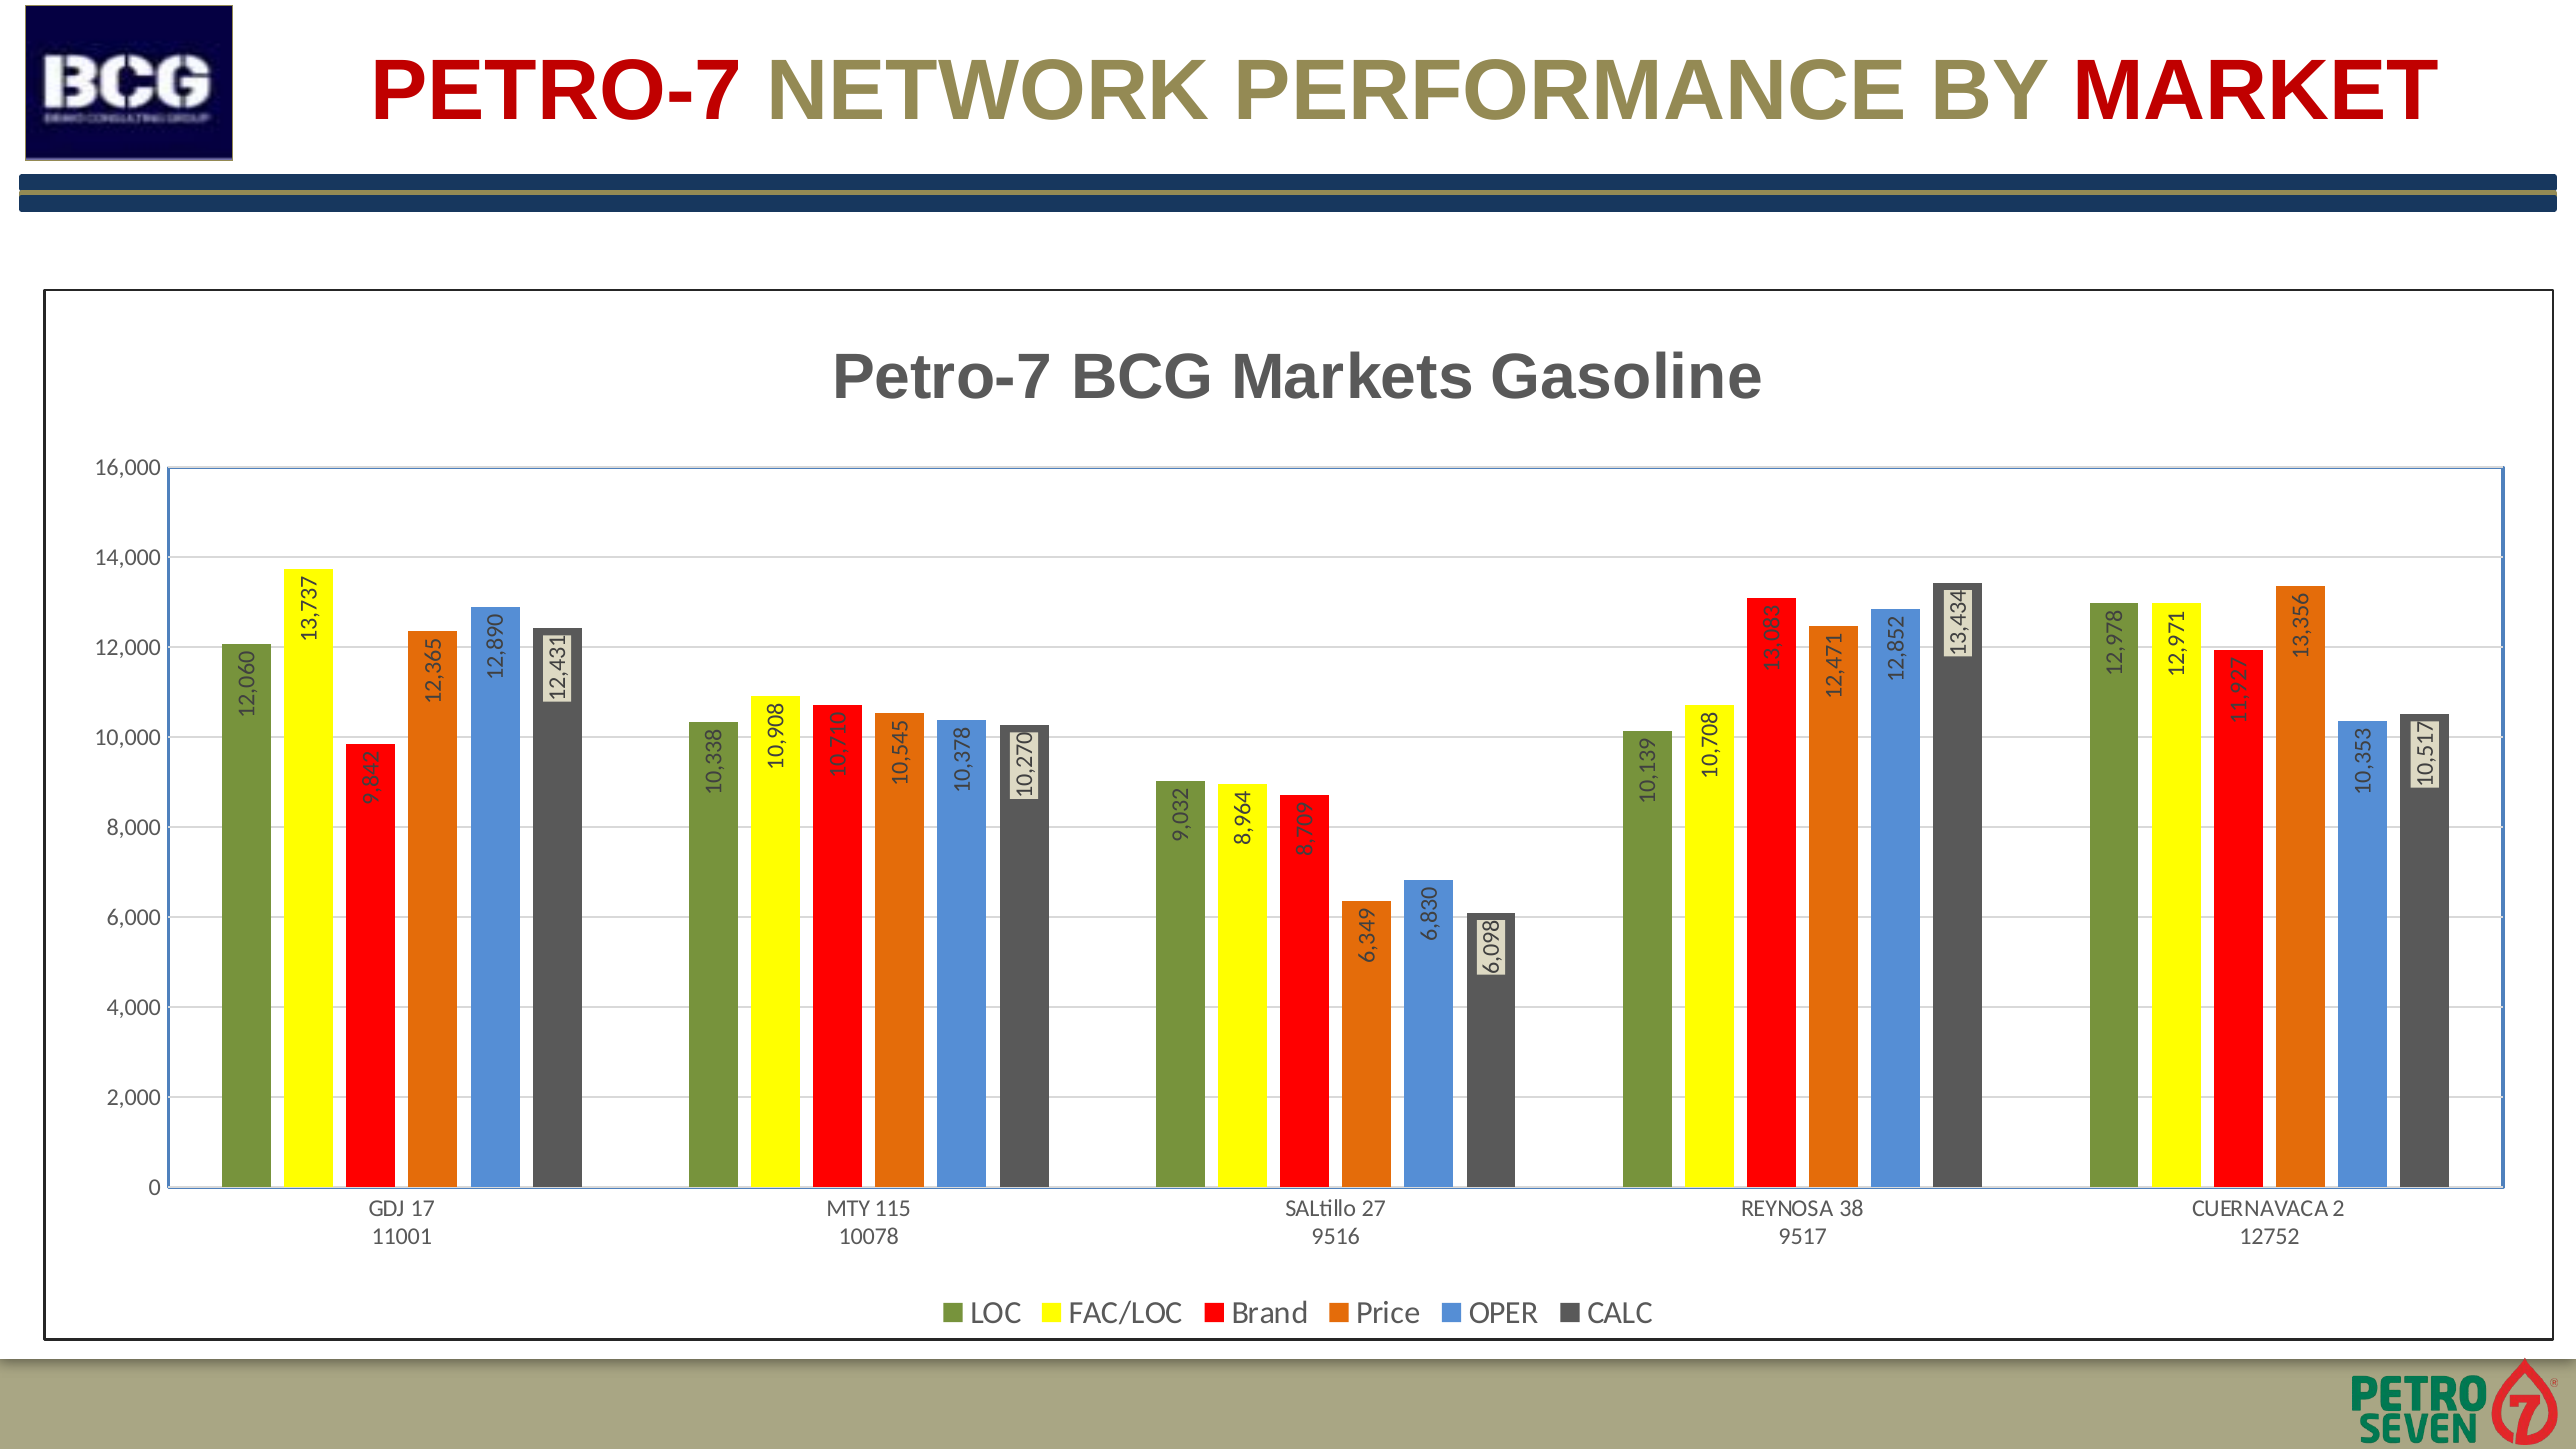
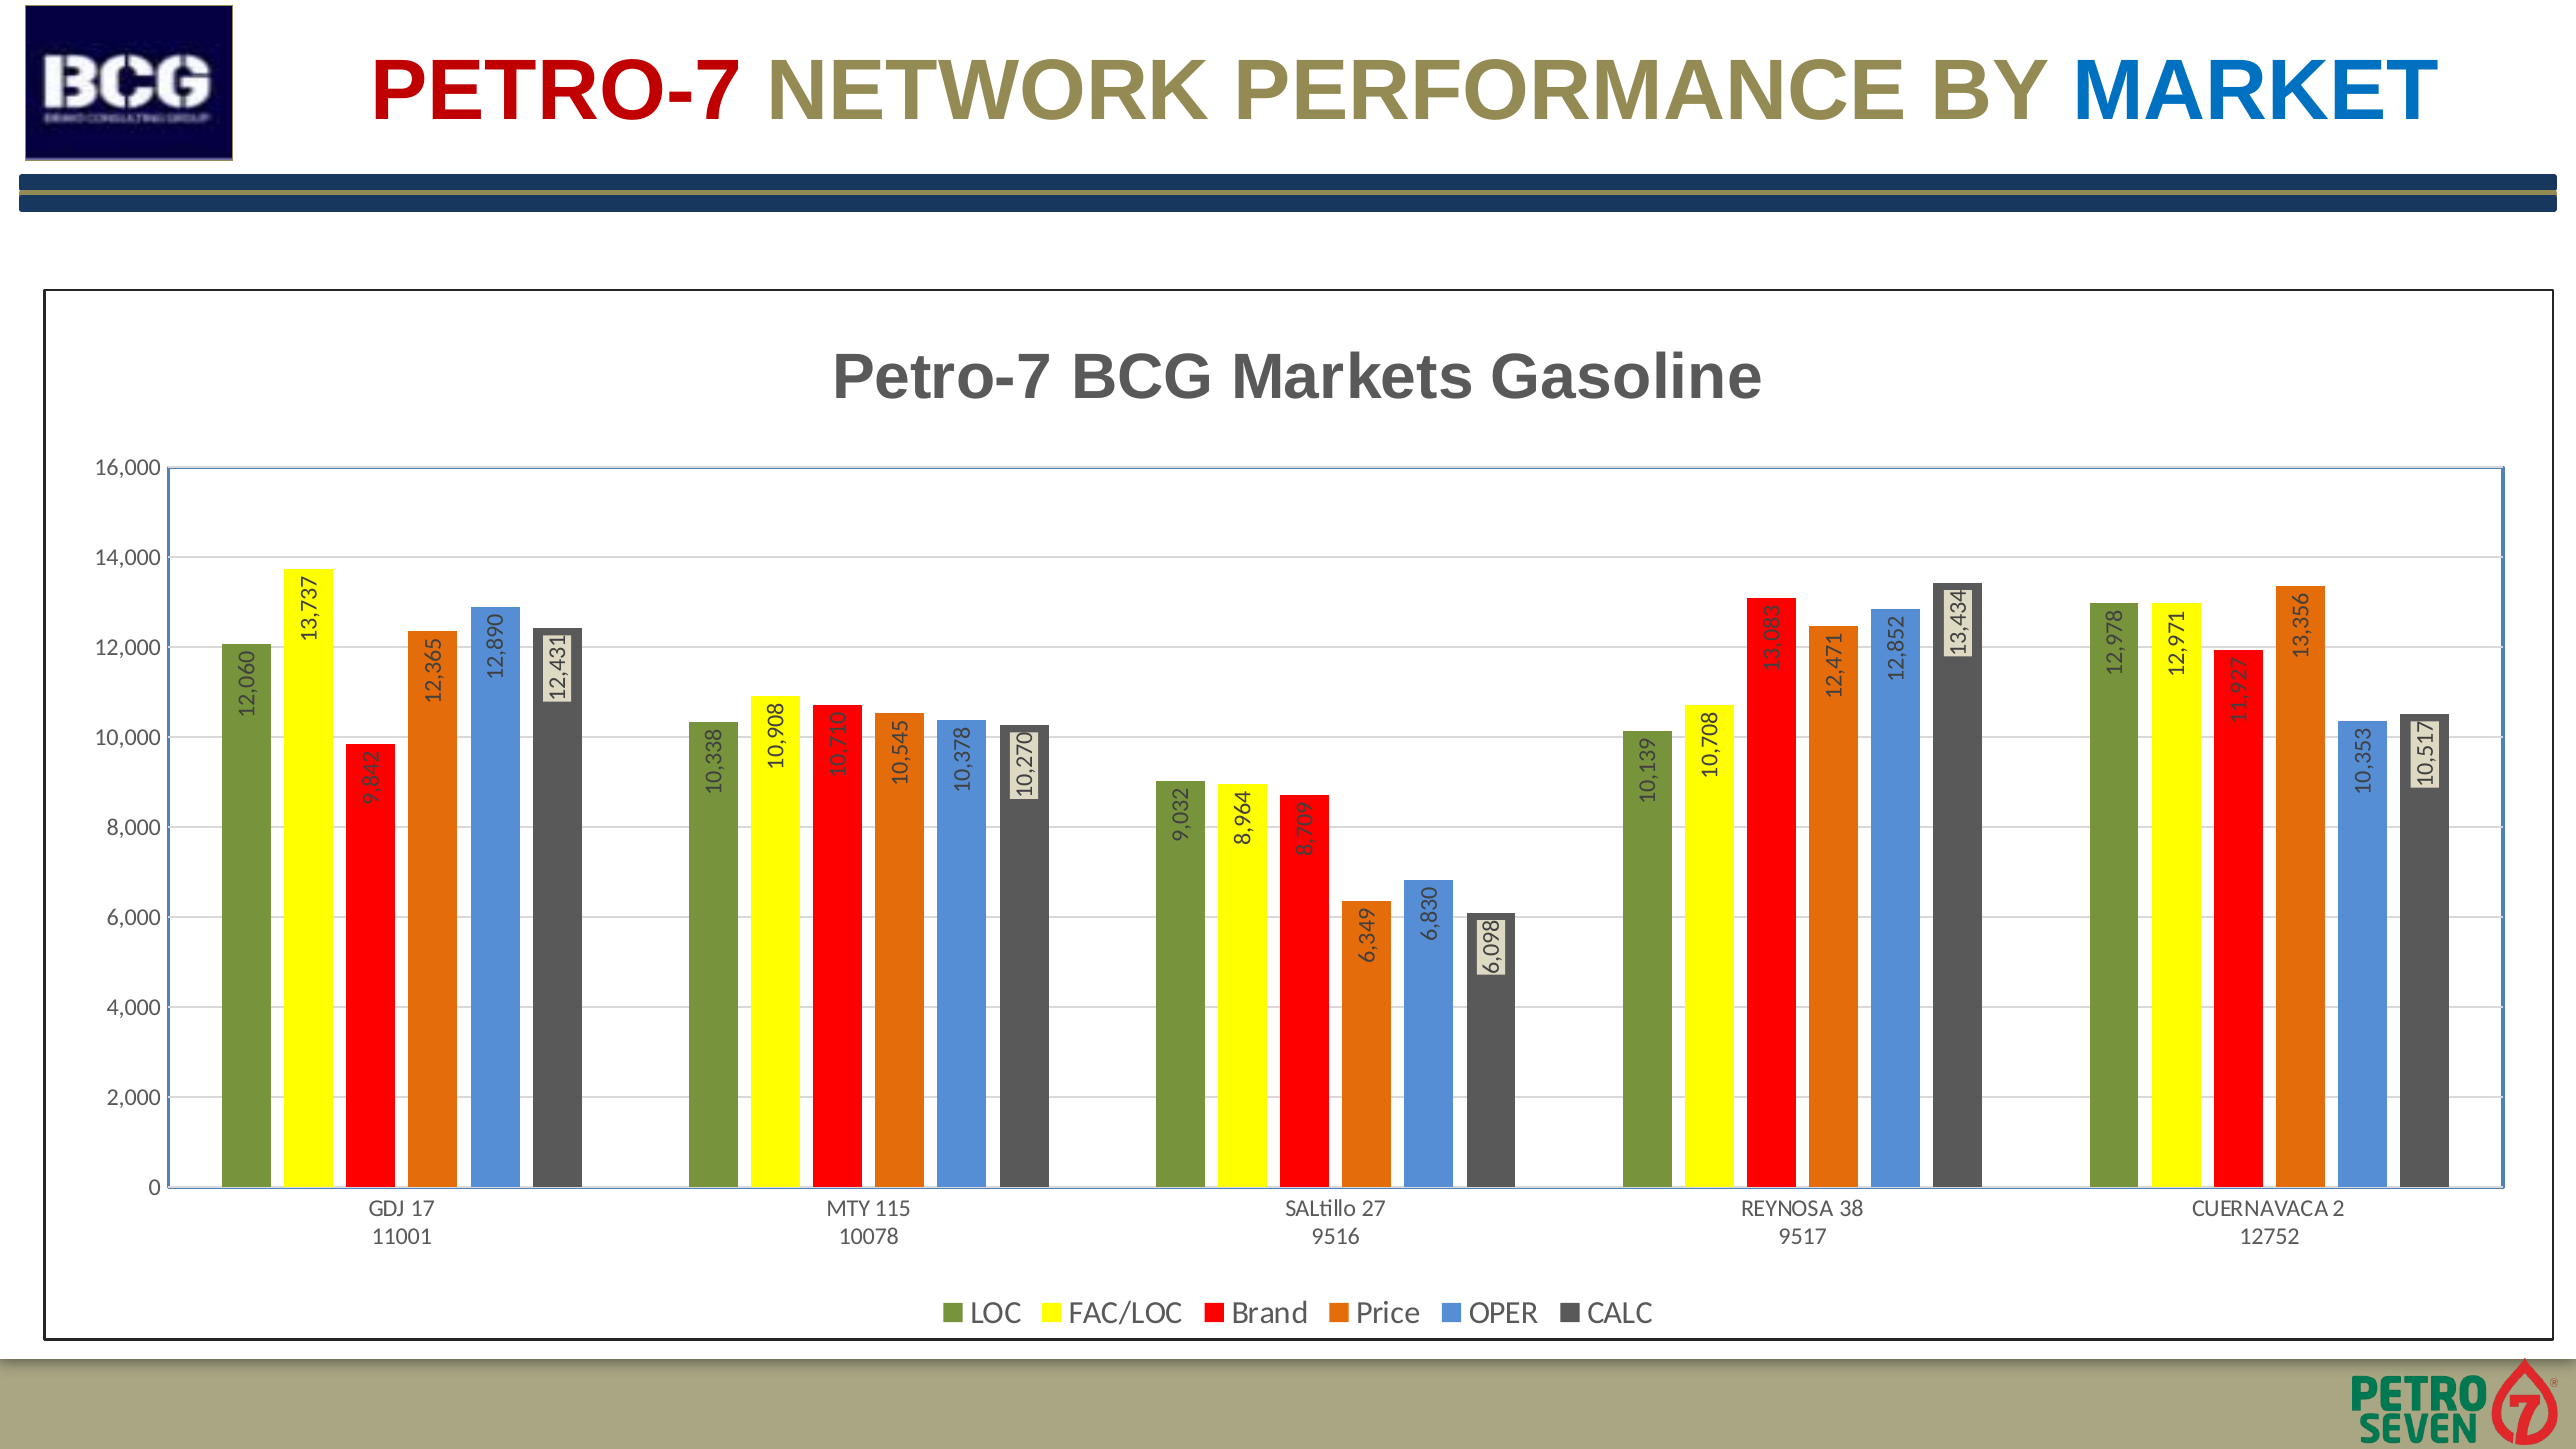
MARKET colour: red -> blue (2256, 91)
